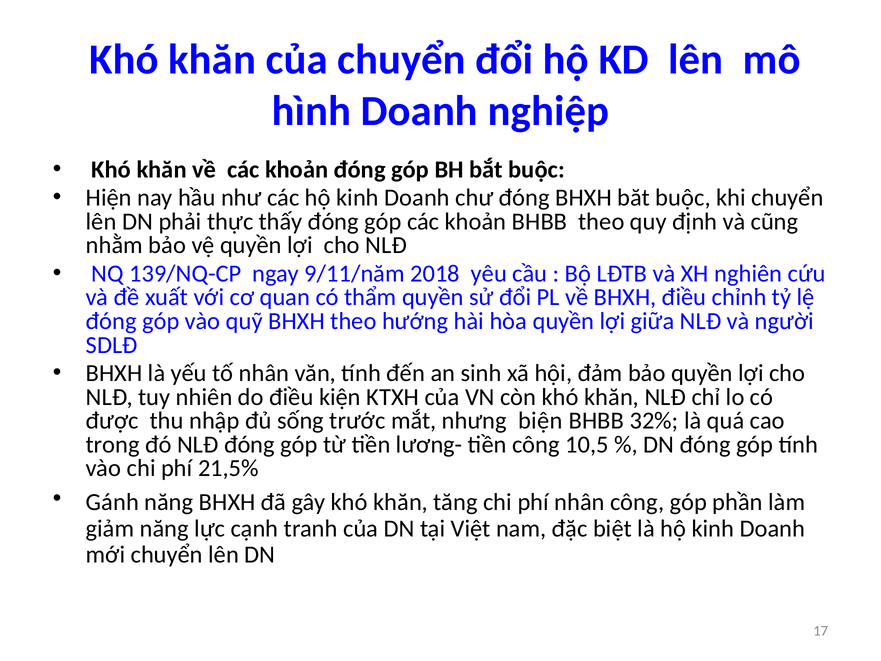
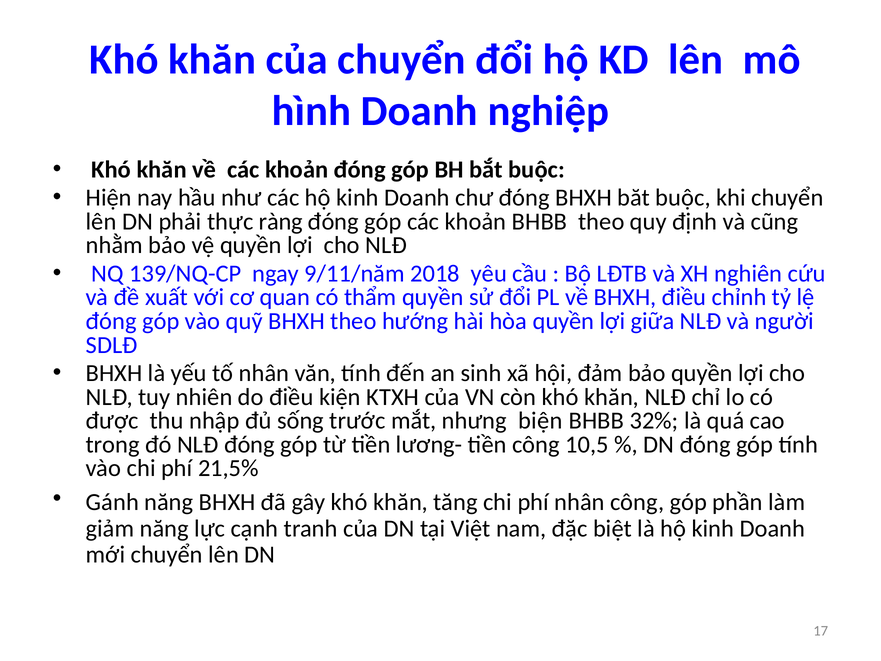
thấy: thấy -> ràng (281, 221)
